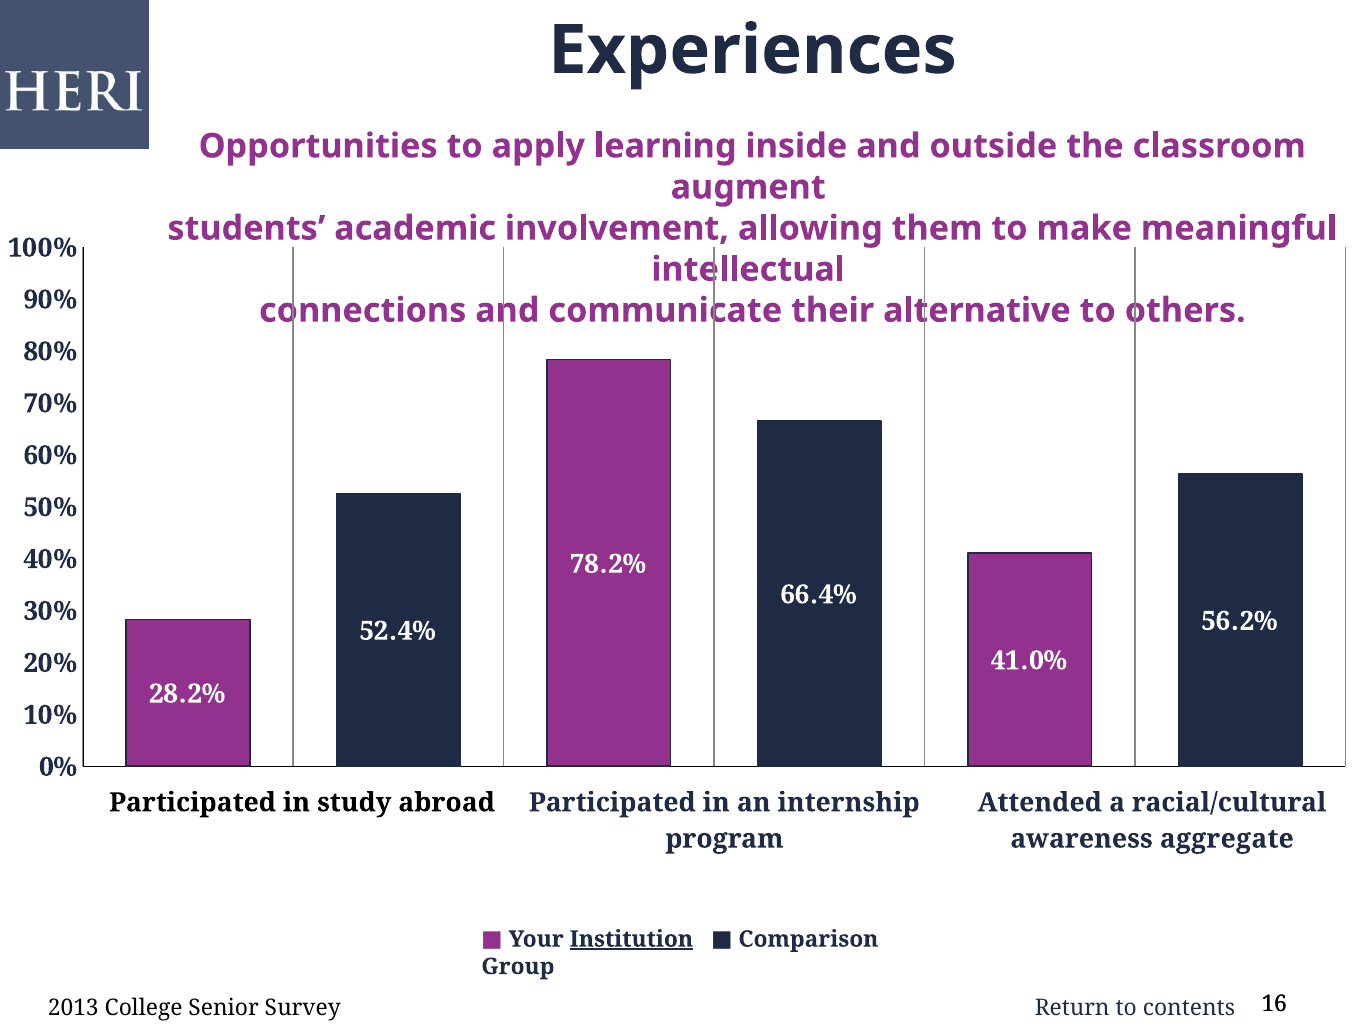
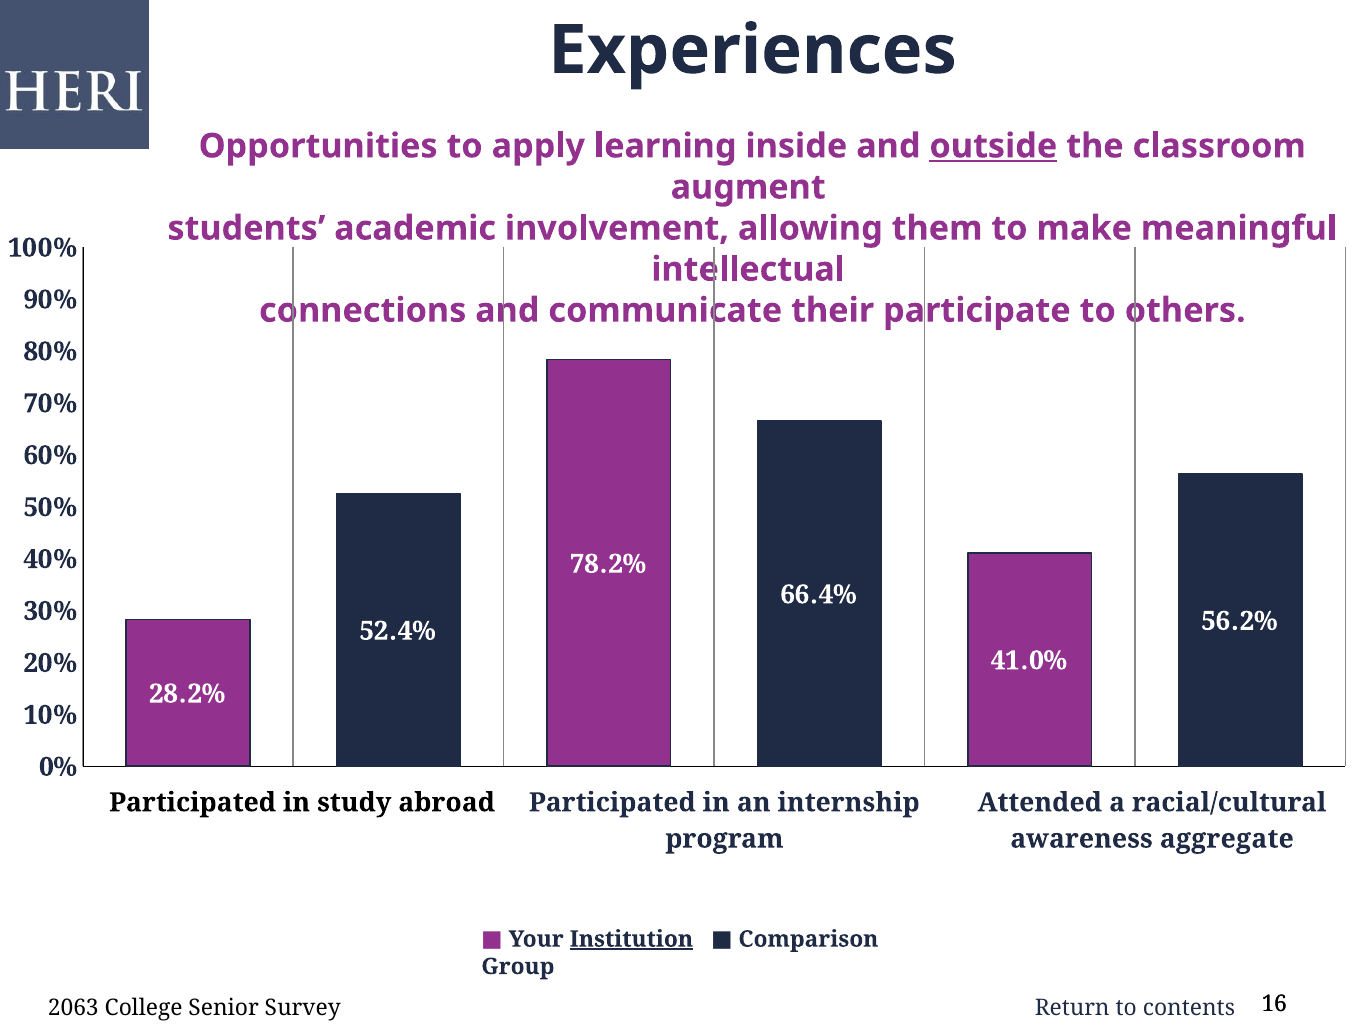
outside underline: none -> present (993, 146)
alternative: alternative -> participate (977, 310)
2013: 2013 -> 2063 (73, 1008)
